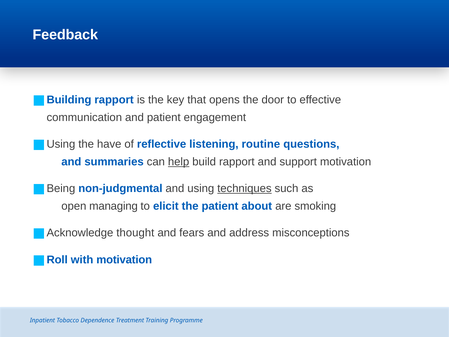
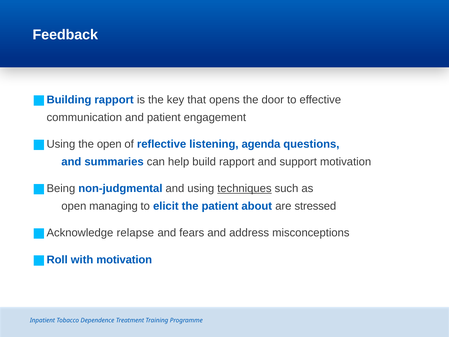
the have: have -> open (109, 144)
routine: routine -> agenda (261, 144)
help underline: present -> none (179, 162)
smoking: smoking -> stressed (315, 206)
thought: thought -> relapse (135, 233)
